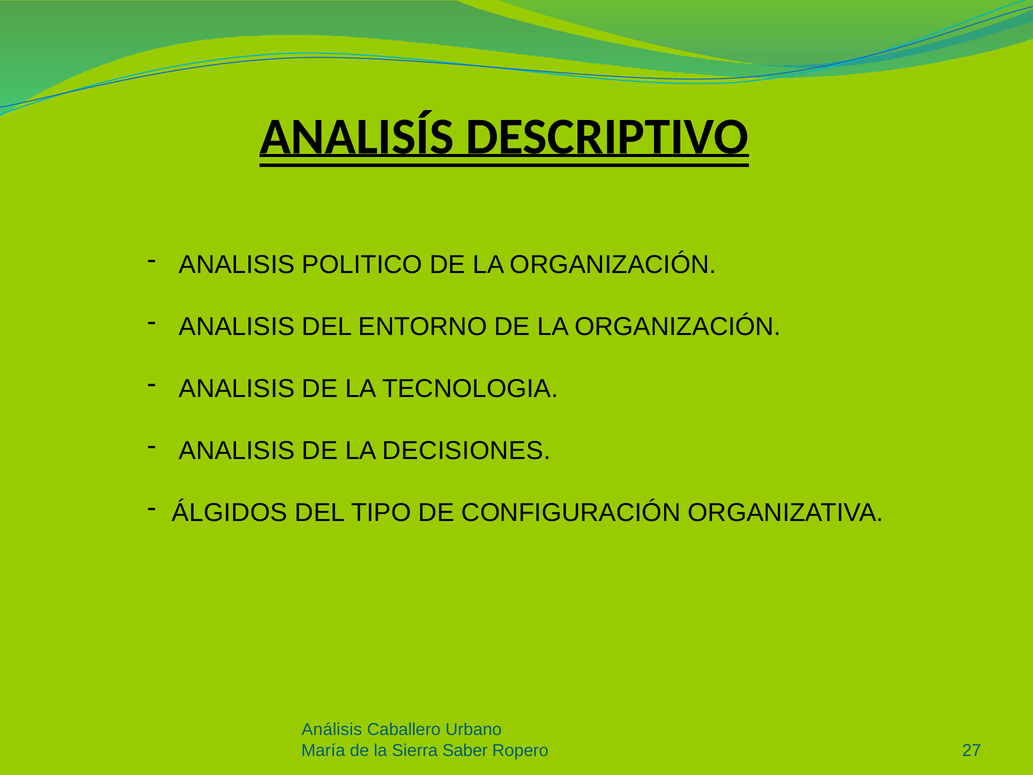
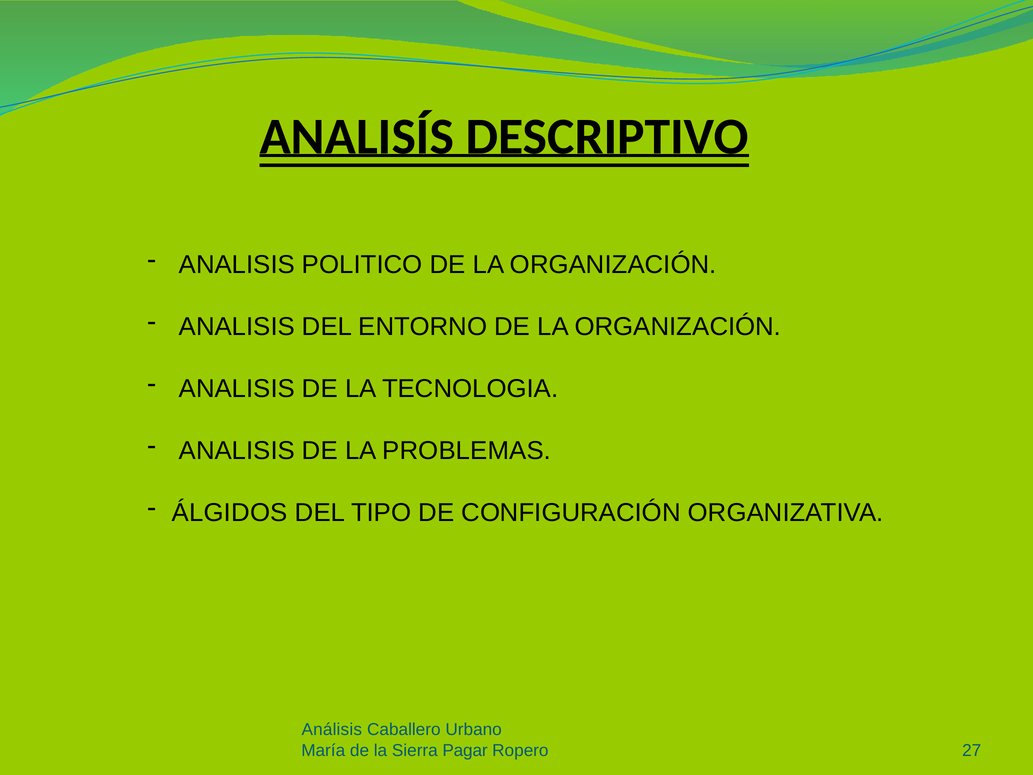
DECISIONES: DECISIONES -> PROBLEMAS (467, 450)
Saber: Saber -> Pagar (465, 750)
